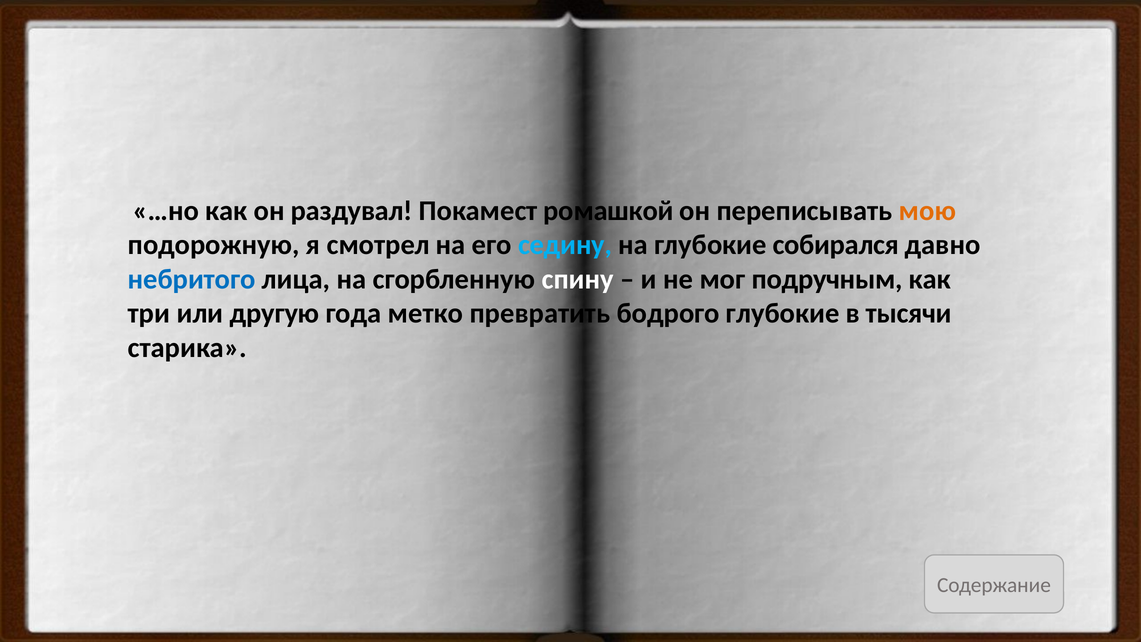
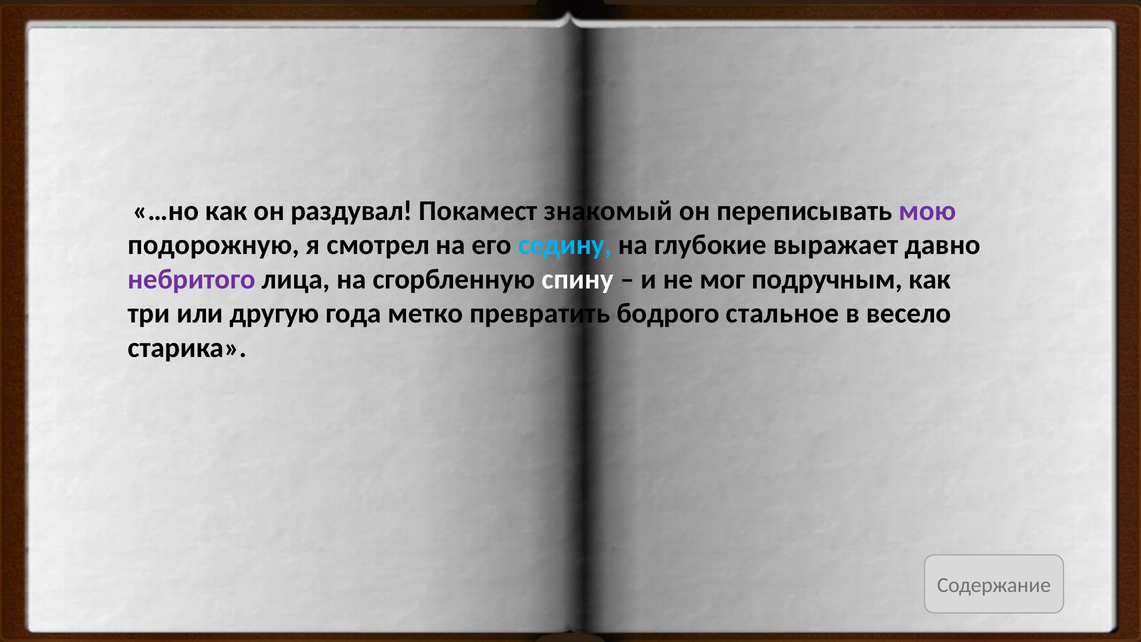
ромашкой: ромашкой -> знакомый (608, 211)
мою colour: orange -> purple (927, 211)
собирался: собирался -> выражает (836, 245)
небритого colour: blue -> purple (192, 279)
бодрого глубокие: глубокие -> стальное (783, 313)
тысячи: тысячи -> весело (909, 313)
